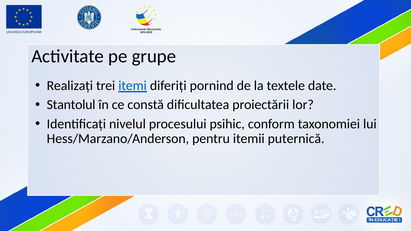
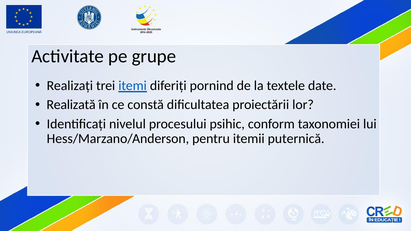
Stantolul: Stantolul -> Realizată (71, 105)
